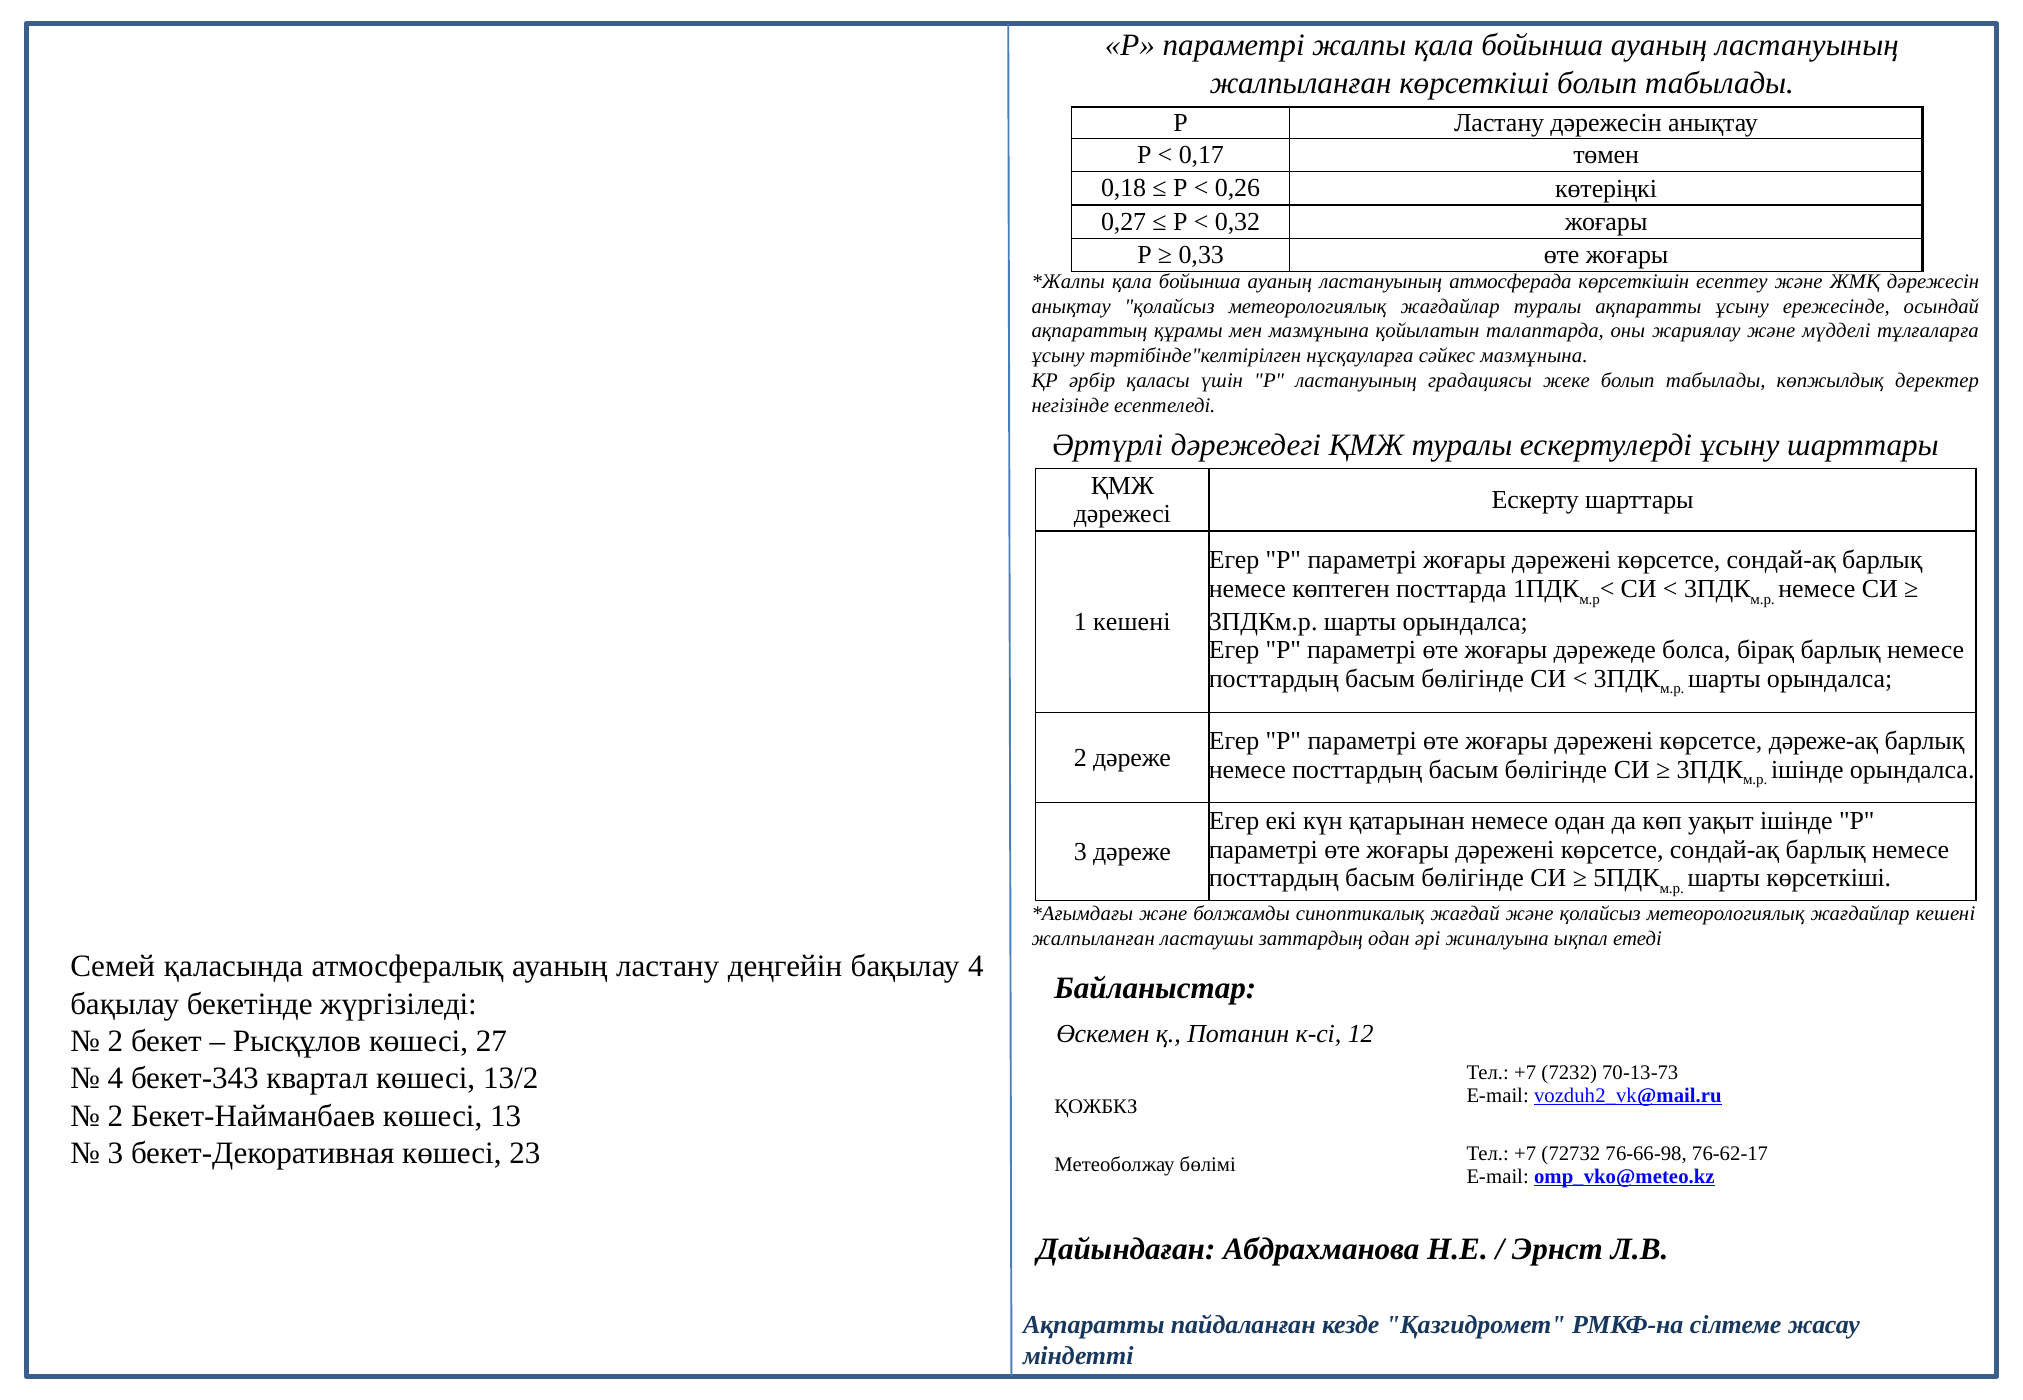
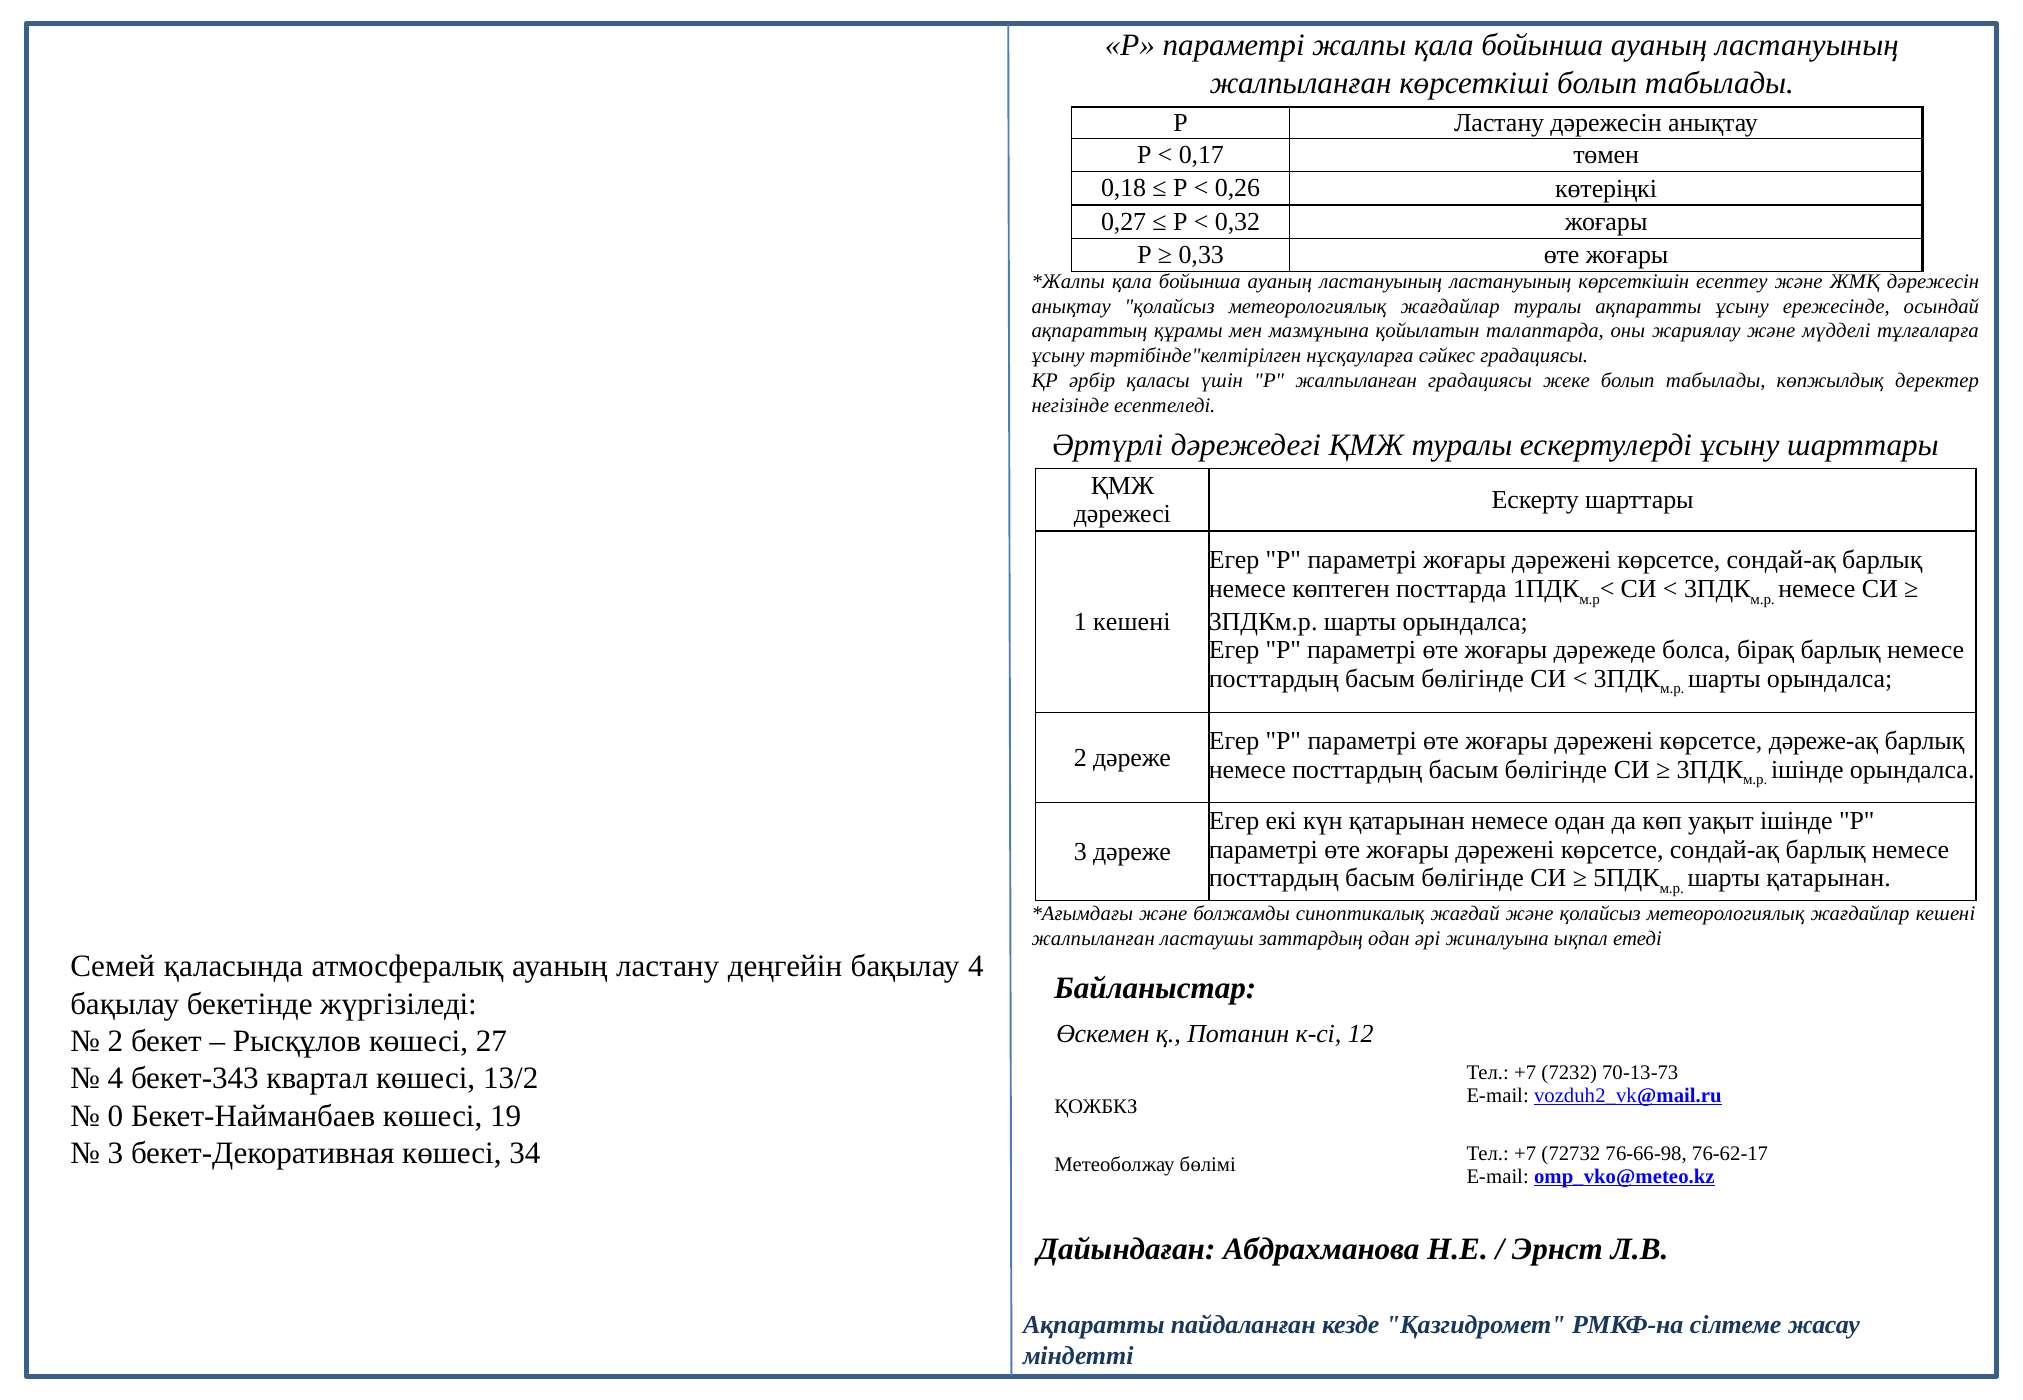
ластануының атмосферада: атмосферада -> ластануының (1510, 281)
сәйкес мазмұнына: мазмұнына -> градациясы (1534, 356)
Р ластануының: ластануының -> жалпыланған (1356, 381)
шарты көрсеткіші: көрсеткіші -> қатарынан (1829, 879)
2: 2 -> 0 (115, 1116)
13: 13 -> 19 (506, 1116)
23: 23 -> 34 (525, 1154)
